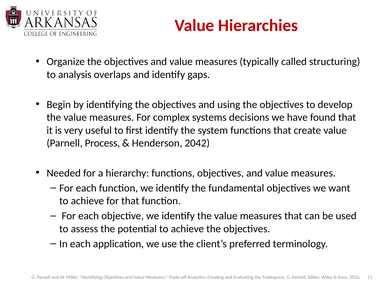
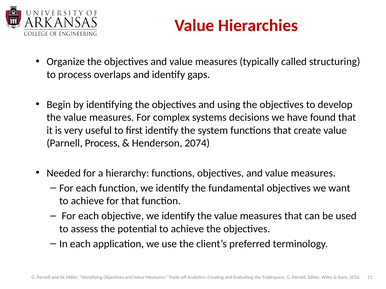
to analysis: analysis -> process (75, 75)
2042: 2042 -> 2074 (197, 143)
